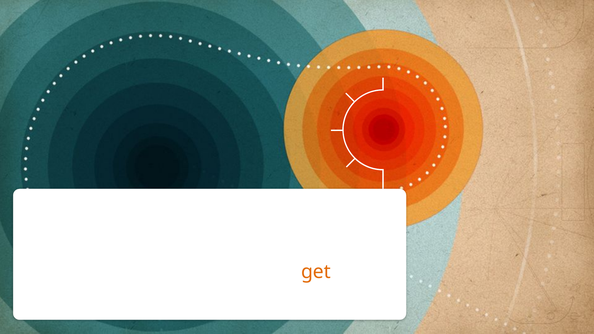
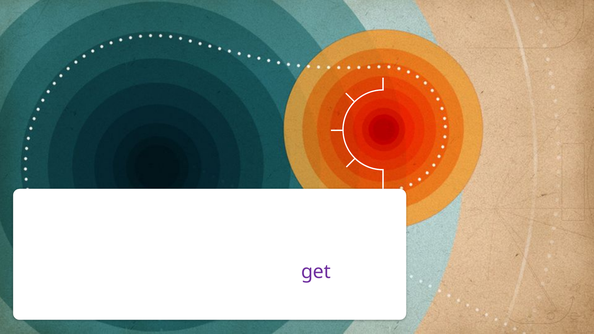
get colour: orange -> purple (316, 272)
